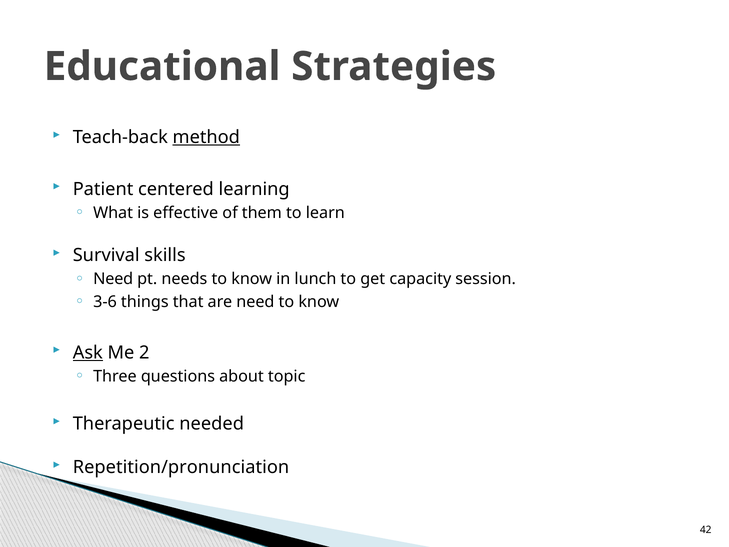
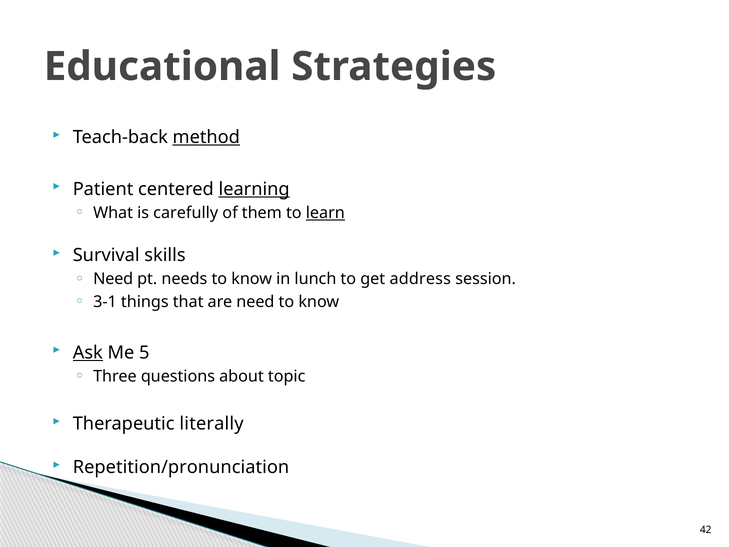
learning underline: none -> present (254, 189)
effective: effective -> carefully (186, 213)
learn underline: none -> present (325, 213)
capacity: capacity -> address (420, 279)
3-6: 3-6 -> 3-1 (105, 302)
2: 2 -> 5 (144, 352)
needed: needed -> literally (212, 424)
